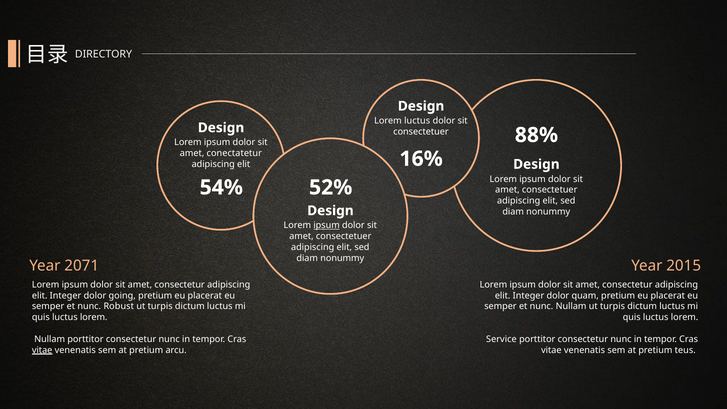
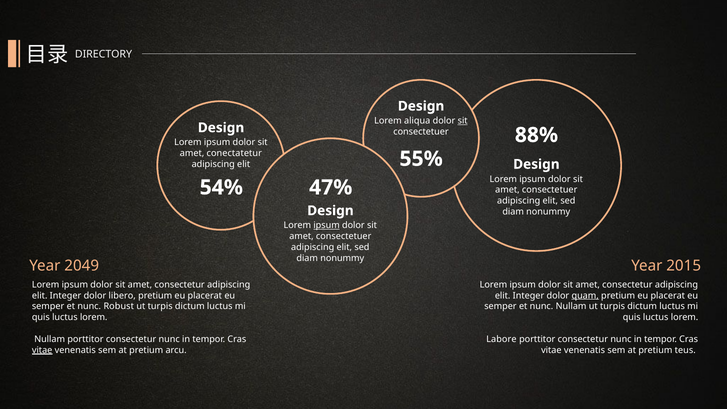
Lorem luctus: luctus -> aliqua (417, 121)
sit underline: none -> present (463, 121)
16%: 16% -> 55% (421, 159)
52%: 52% -> 47% (331, 187)
2071: 2071 -> 2049 (82, 266)
going: going -> libero (122, 296)
quam underline: none -> present (585, 296)
Service: Service -> Labore (501, 339)
